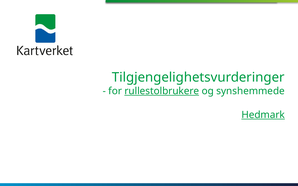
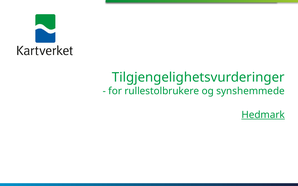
rullestolbrukere underline: present -> none (162, 91)
